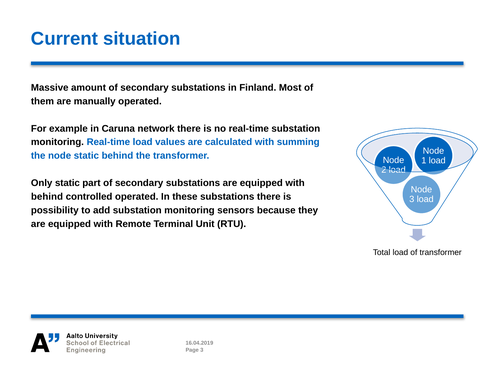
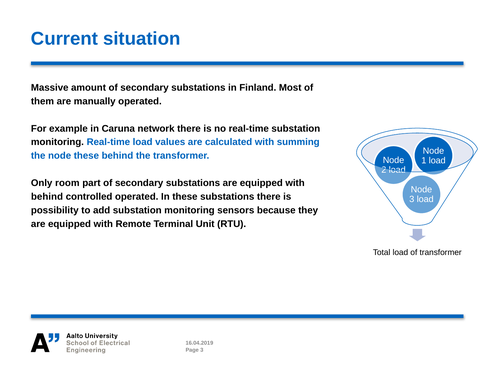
node static: static -> these (86, 156)
Only static: static -> room (67, 183)
